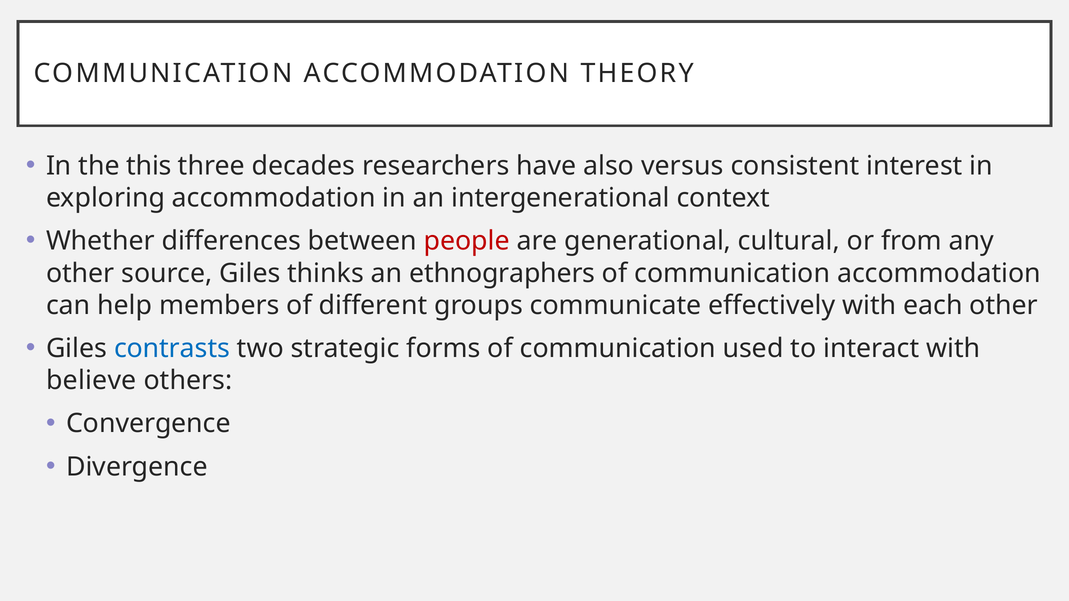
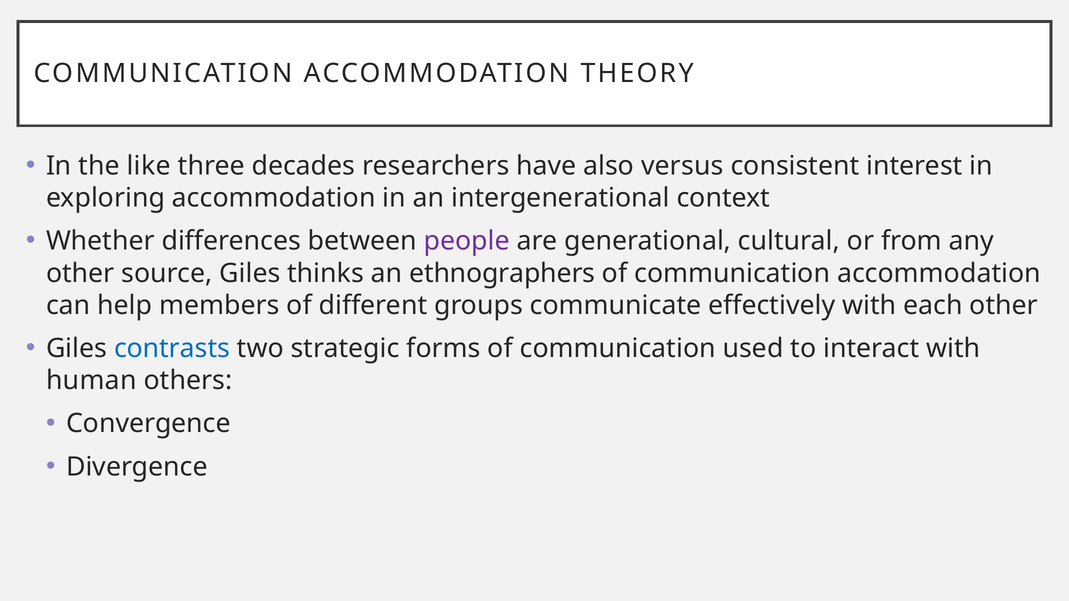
this: this -> like (149, 166)
people colour: red -> purple (467, 241)
believe: believe -> human (91, 381)
